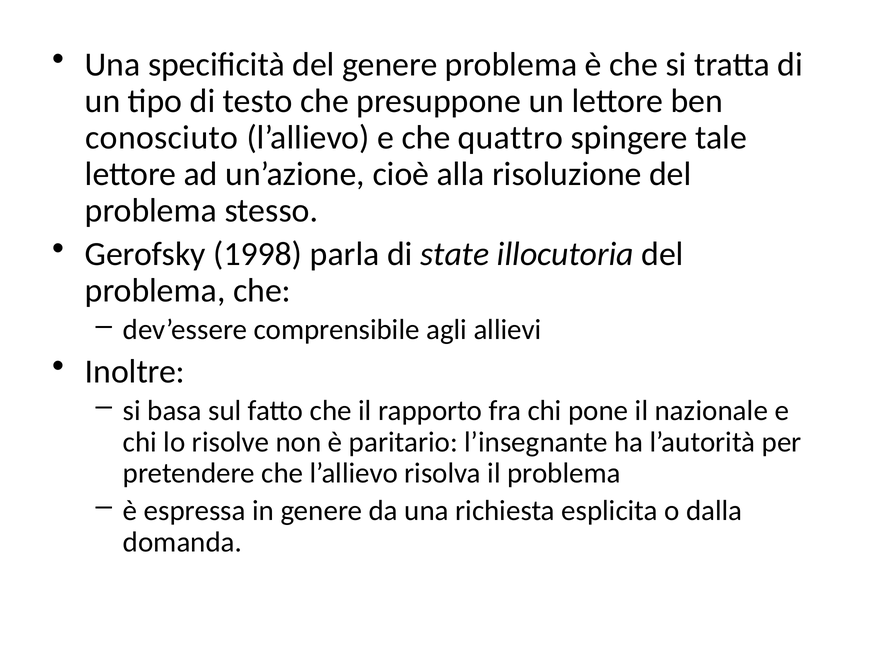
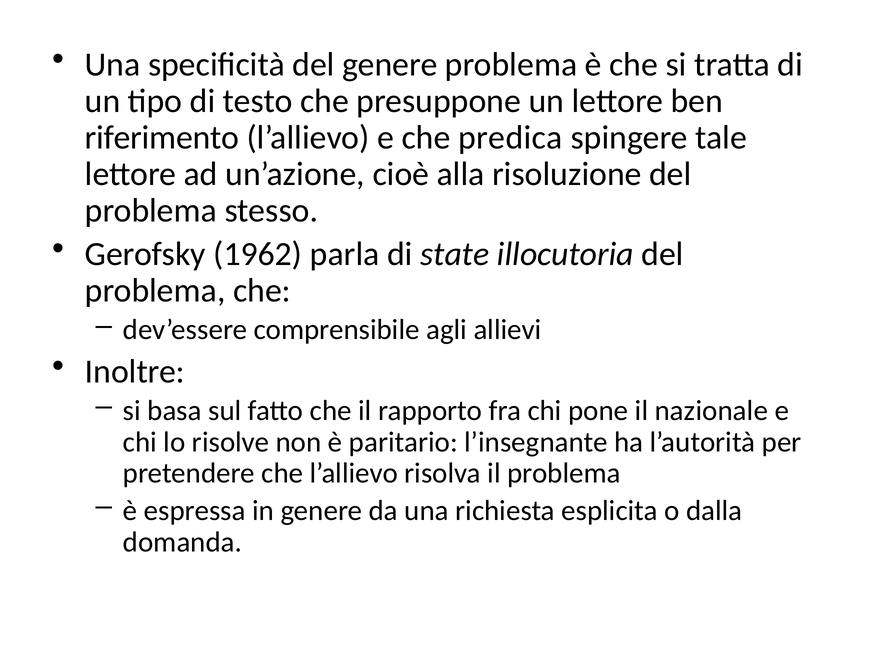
conosciuto: conosciuto -> riferimento (162, 138)
quattro: quattro -> predica (510, 138)
1998: 1998 -> 1962 (258, 254)
